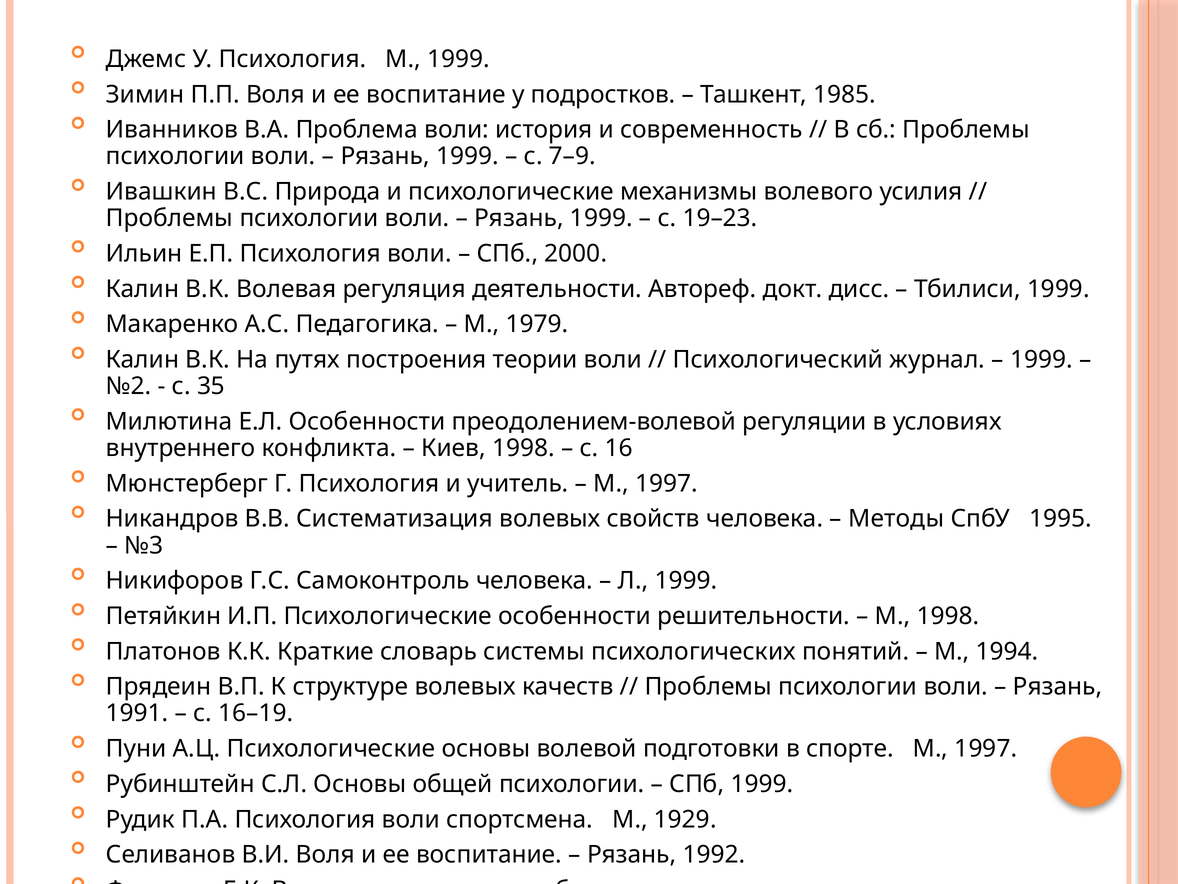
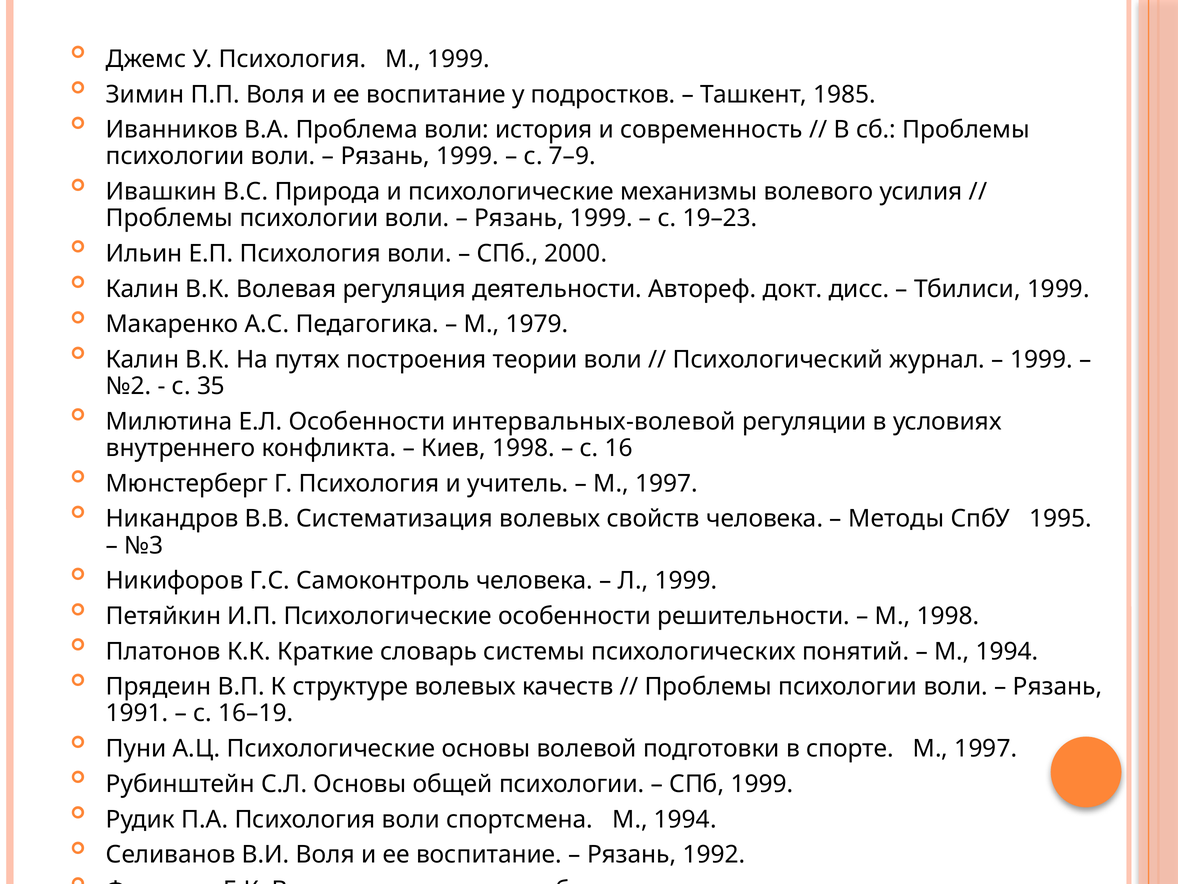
преодолением-волевой: преодолением-волевой -> интервальных-волевой (594, 421)
спортсмена М 1929: 1929 -> 1994 (685, 819)
